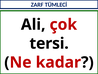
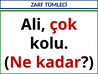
tersi: tersi -> kolu (49, 43)
